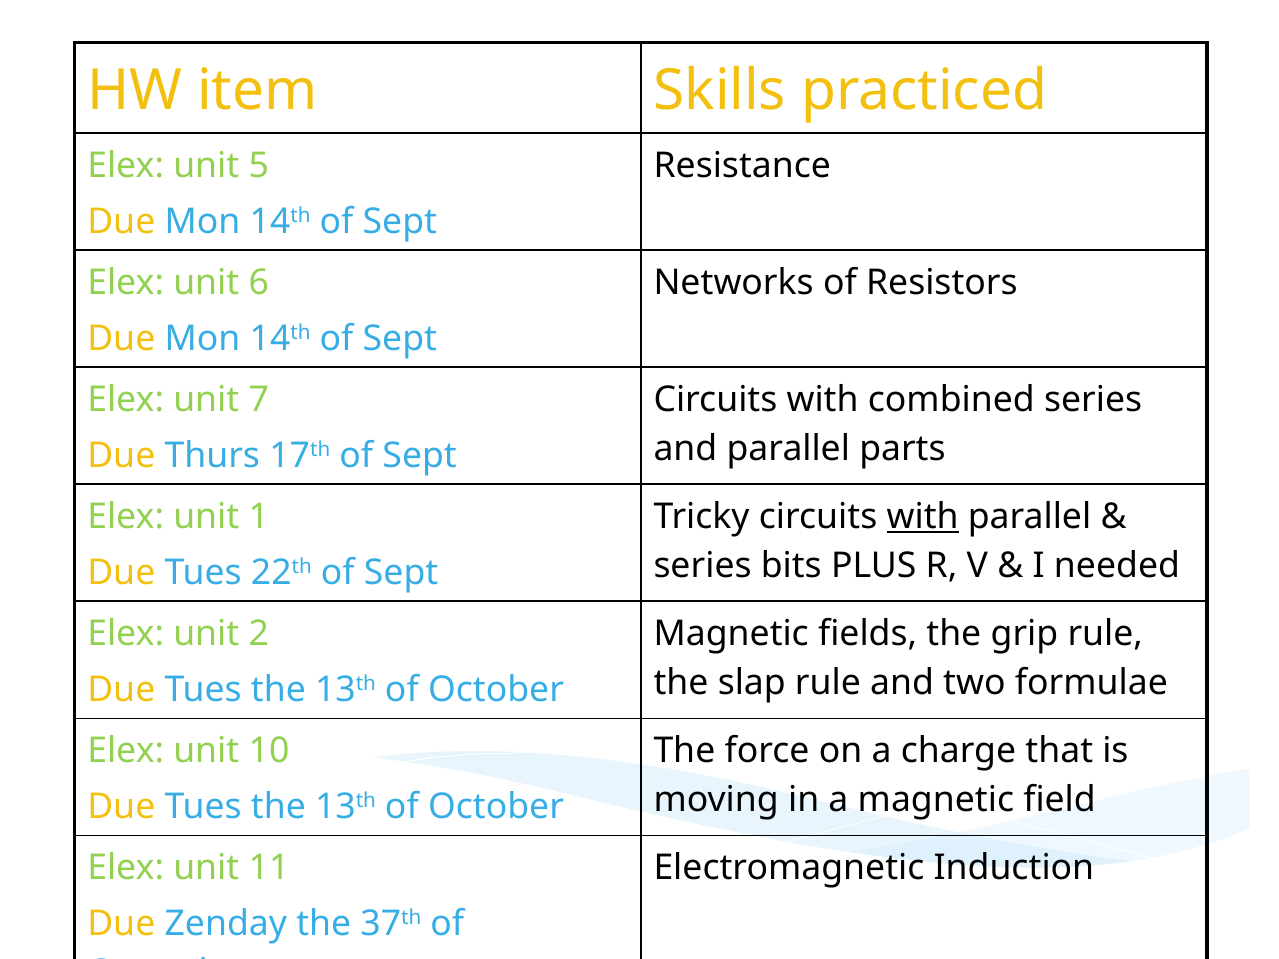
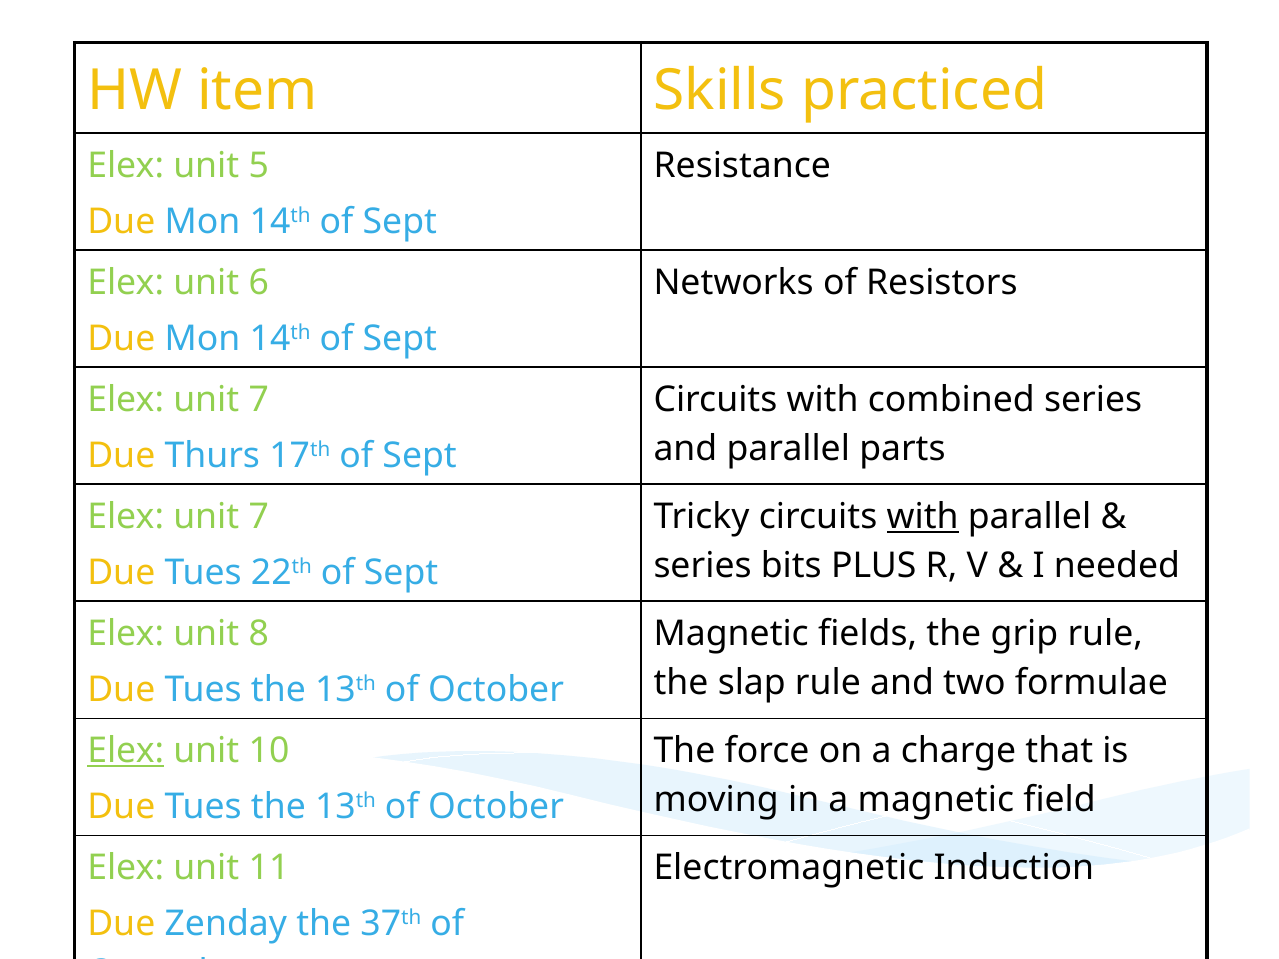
1: 1 -> 7 (259, 517)
2: 2 -> 8 (259, 634)
Elex underline: none -> present (126, 751)
